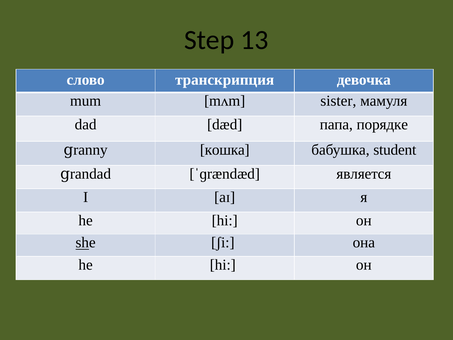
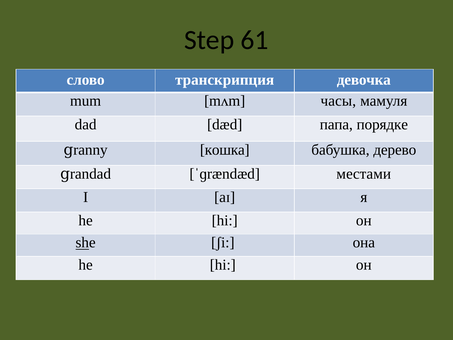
13: 13 -> 61 (255, 40)
sister: sister -> часы (338, 101)
student: student -> дерево (395, 150)
является: является -> местами (364, 174)
